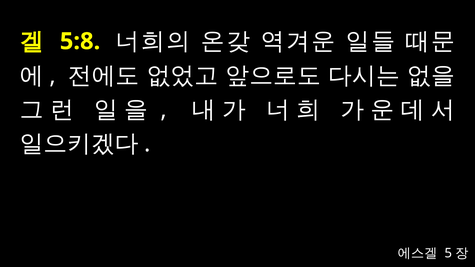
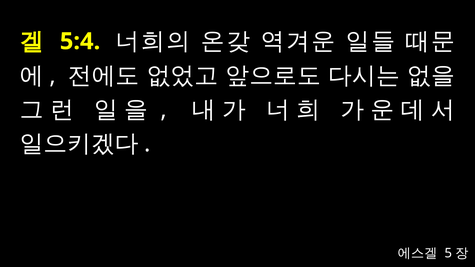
5:8: 5:8 -> 5:4 (80, 41)
